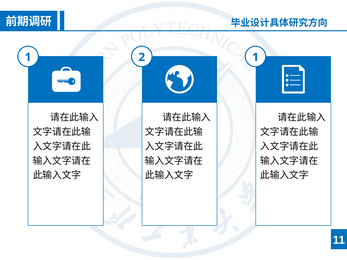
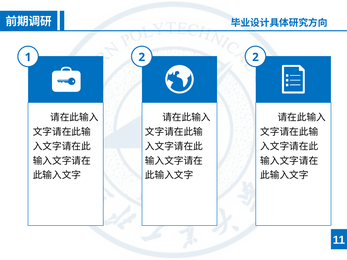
2 1: 1 -> 2 (255, 57)
